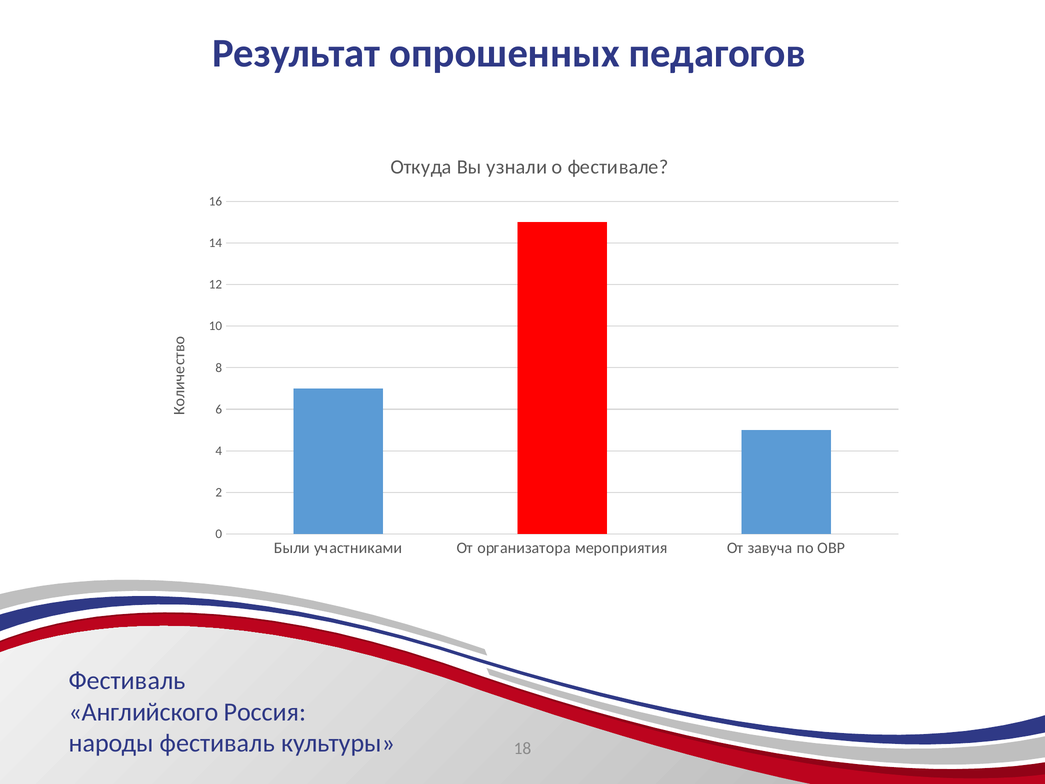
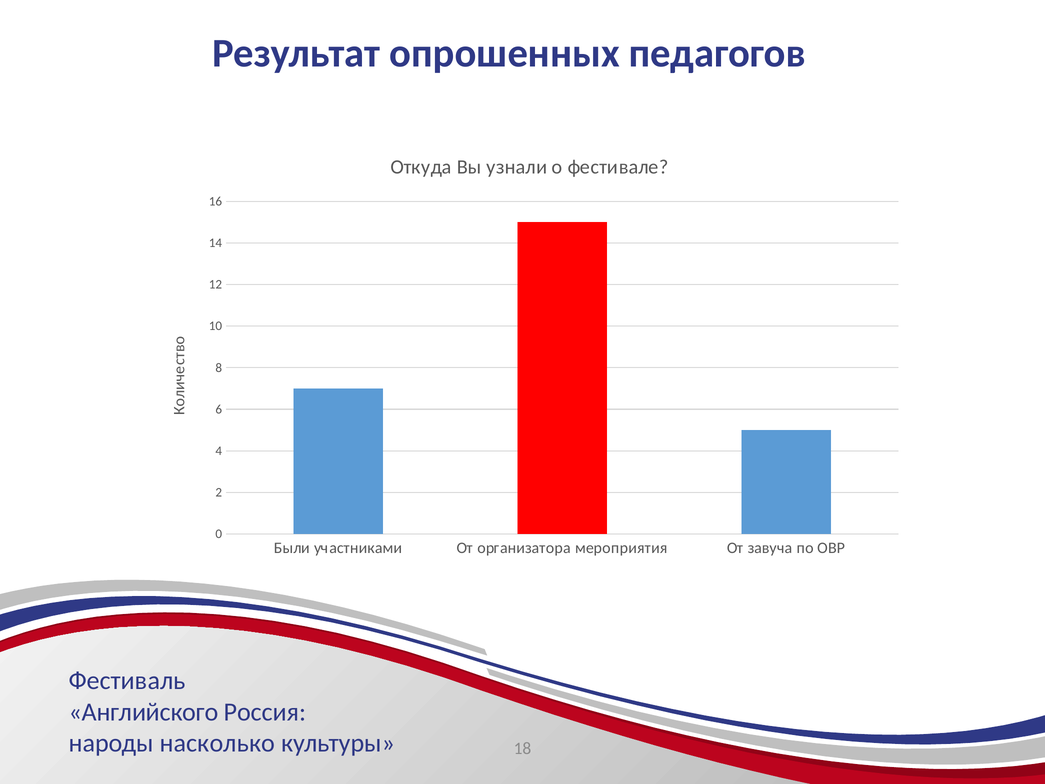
народы фестиваль: фестиваль -> насколько (217, 743)
